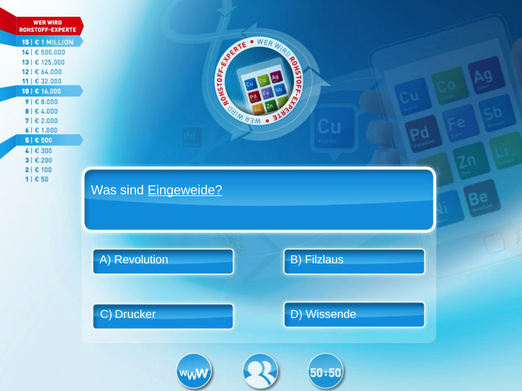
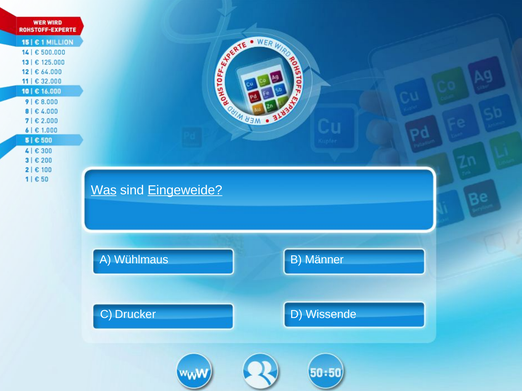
Was underline: none -> present (104, 190)
Revolution: Revolution -> Wühlmaus (141, 260)
Filzlaus: Filzlaus -> Männer (324, 260)
